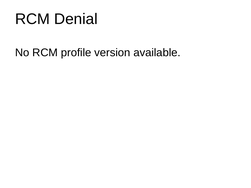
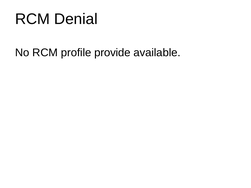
version: version -> provide (112, 53)
